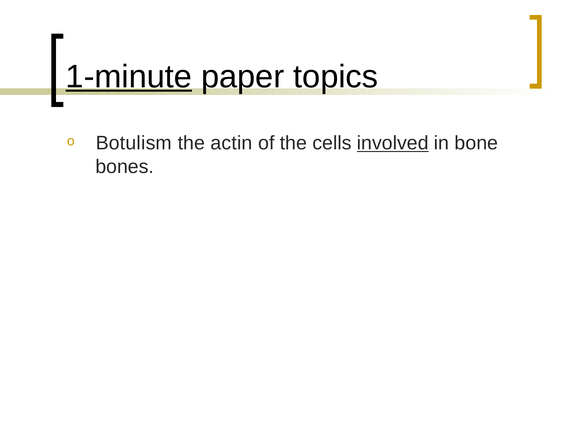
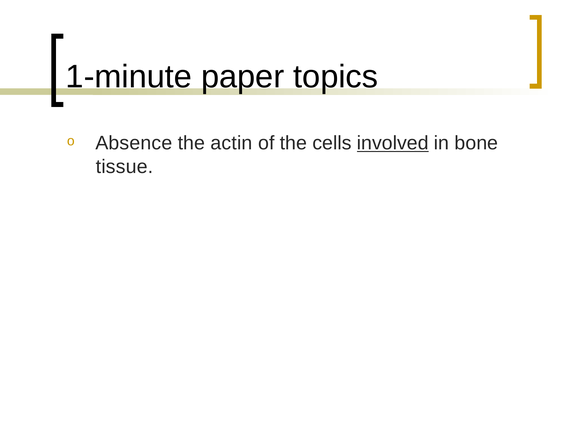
1-minute underline: present -> none (129, 77)
Botulism: Botulism -> Absence (134, 143)
bones: bones -> tissue (125, 166)
